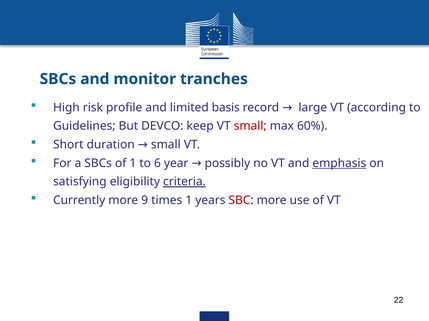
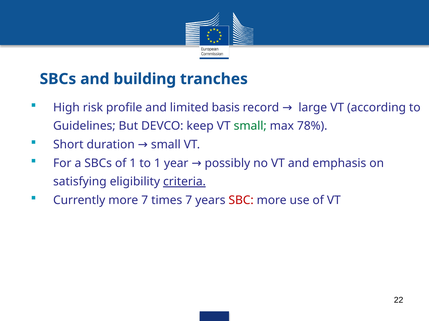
monitor: monitor -> building (145, 79)
small colour: red -> green (250, 126)
60%: 60% -> 78% (312, 126)
to 6: 6 -> 1 (157, 164)
emphasis underline: present -> none (339, 164)
more 9: 9 -> 7 (145, 201)
times 1: 1 -> 7 (189, 201)
